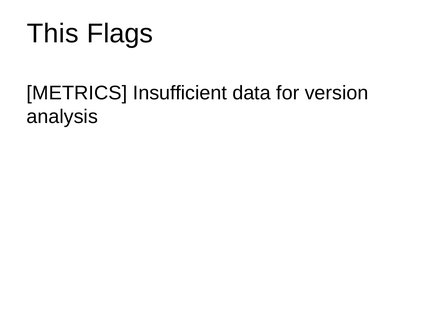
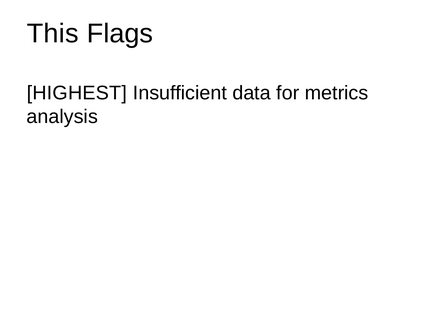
METRICS: METRICS -> HIGHEST (77, 93)
version: version -> metrics (337, 93)
